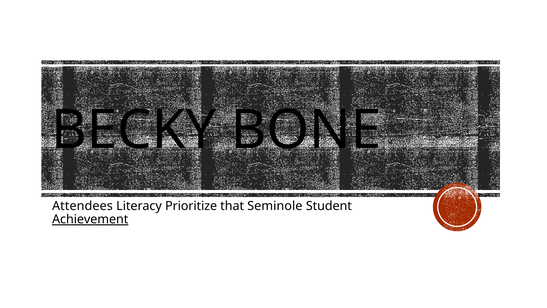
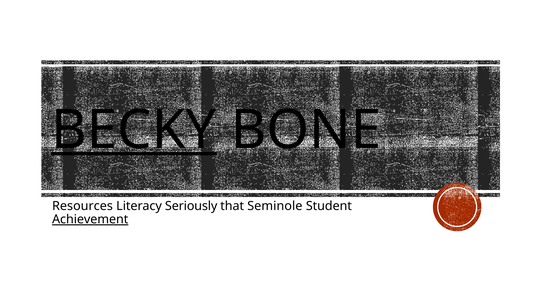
BECKY underline: none -> present (134, 130)
Attendees: Attendees -> Resources (83, 206)
Prioritize: Prioritize -> Seriously (191, 206)
